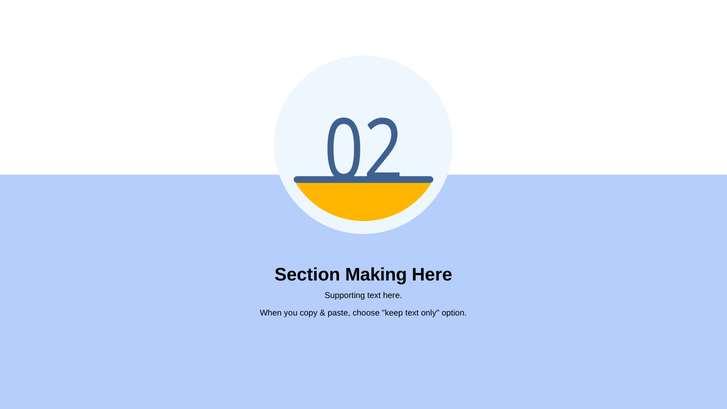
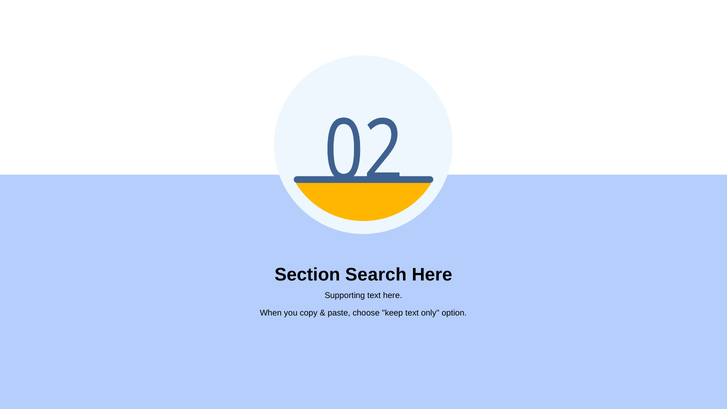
Making: Making -> Search (376, 275)
